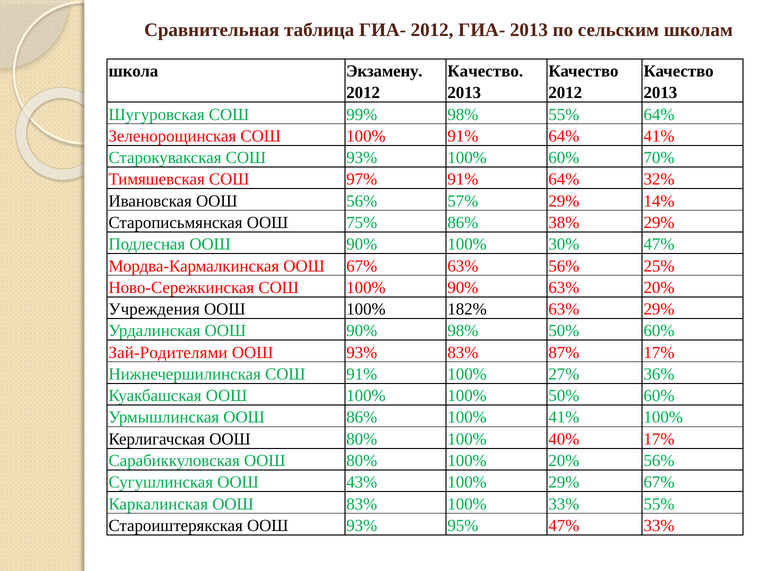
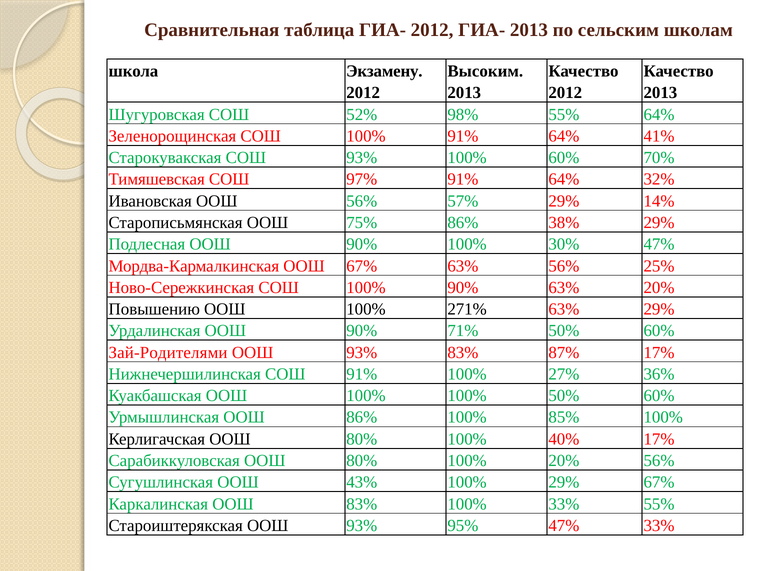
Качество: Качество -> Высоким (485, 71)
99%: 99% -> 52% (362, 114)
Учреждения: Учреждения -> Повышению (154, 309)
182%: 182% -> 271% (467, 309)
90% 98%: 98% -> 71% (463, 331)
100% 41%: 41% -> 85% (564, 417)
